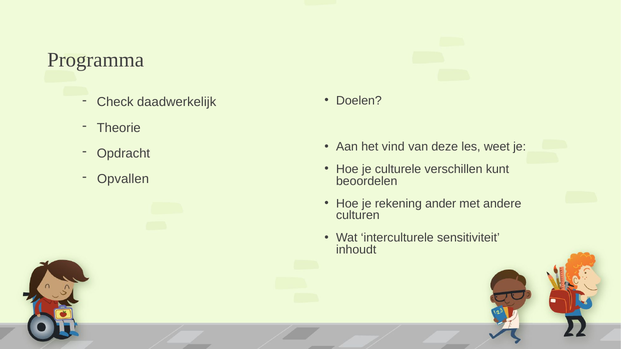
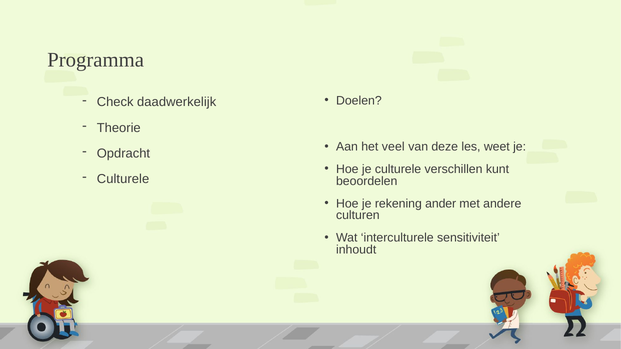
vind: vind -> veel (393, 147)
Opvallen: Opvallen -> Culturele (123, 179)
